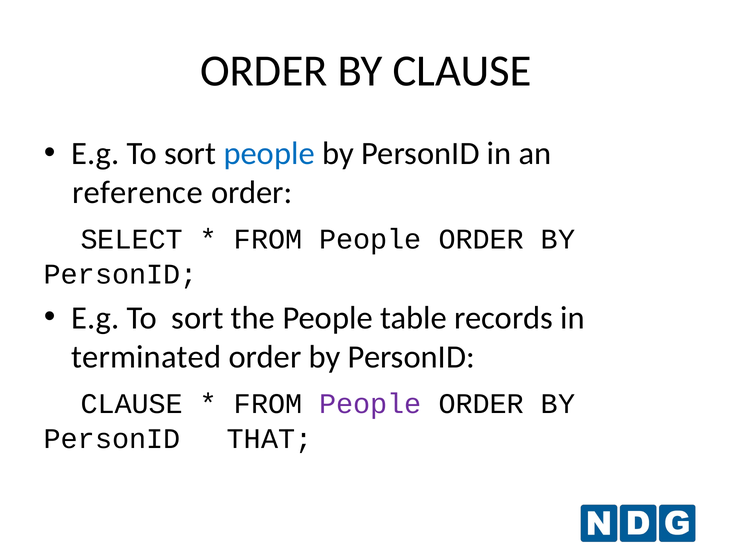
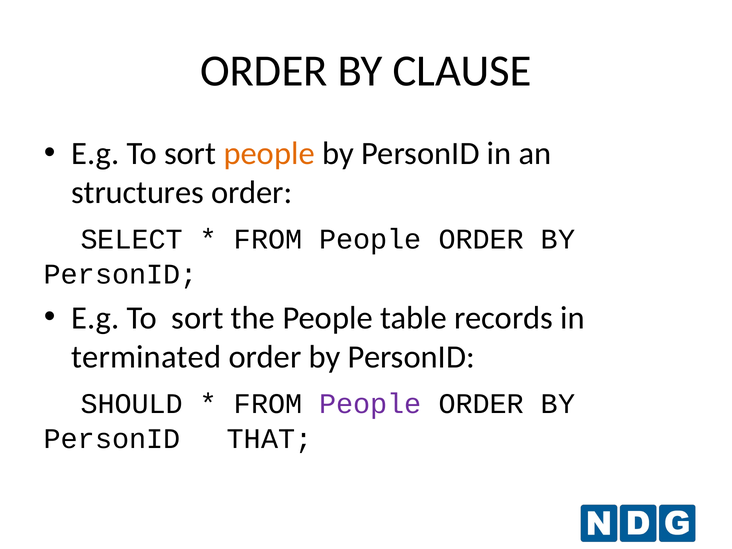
people colour: blue -> orange (269, 154)
reference: reference -> structures (138, 193)
CLAUSE: CLAUSE -> SHOULD (132, 404)
